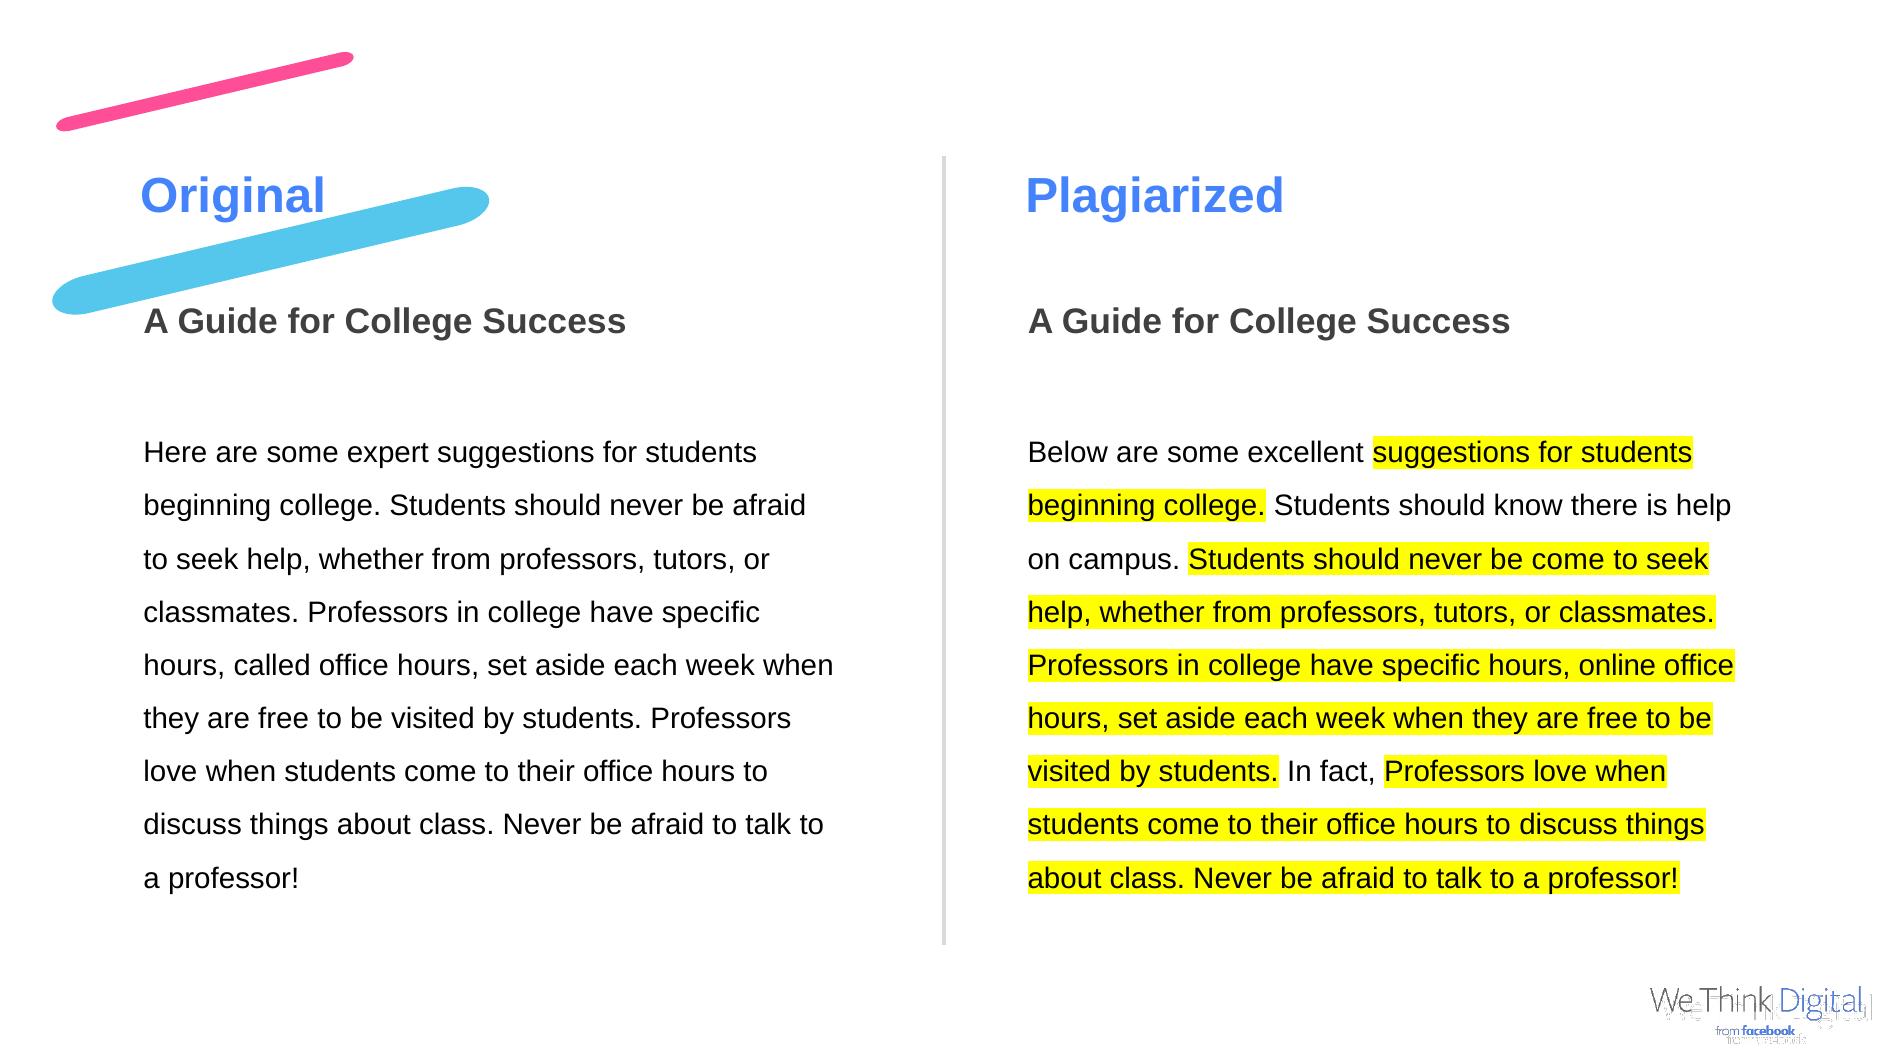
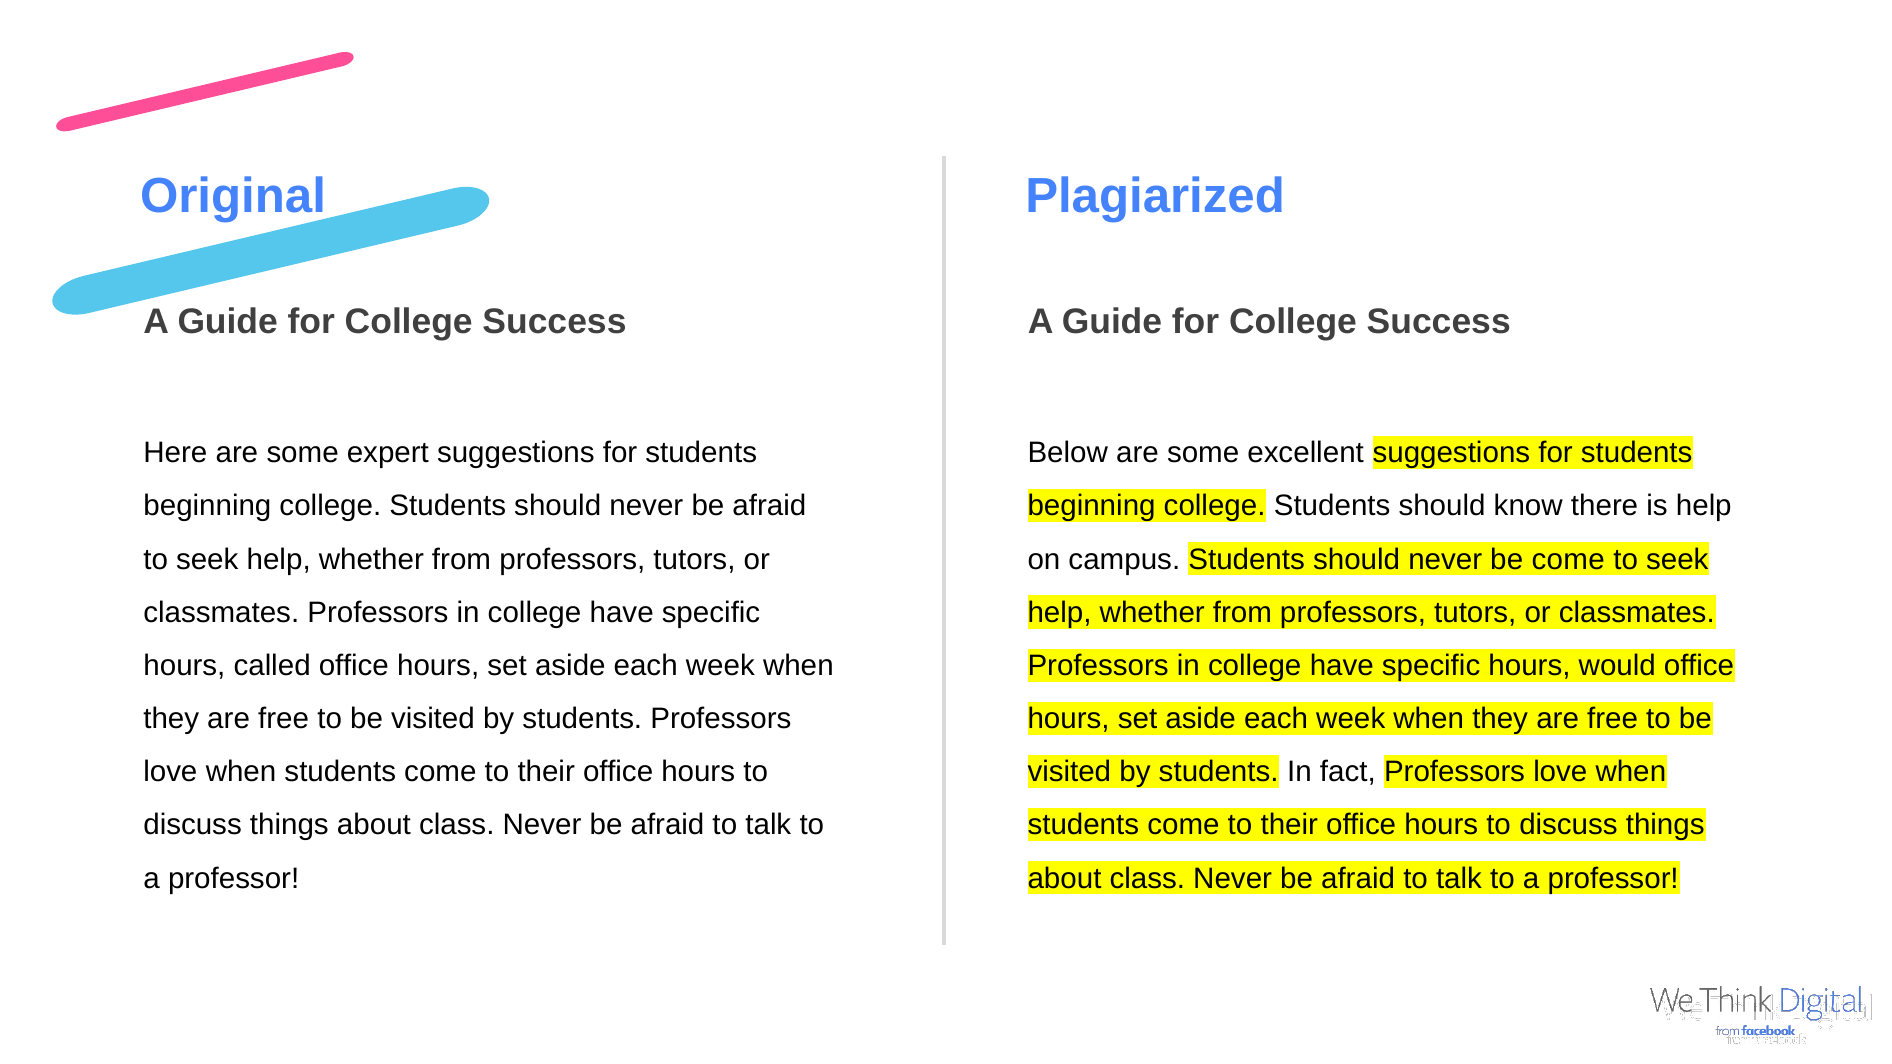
online: online -> would (1617, 666)
